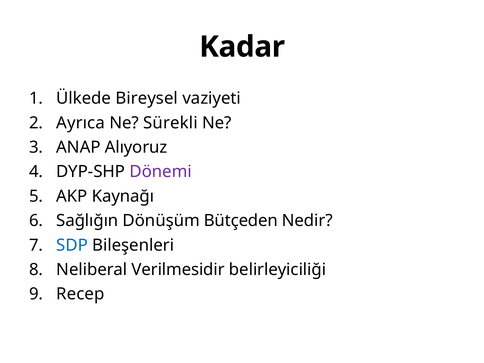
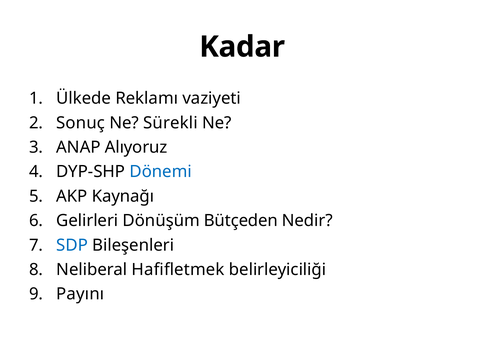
Bireysel: Bireysel -> Reklamı (147, 98)
Ayrıca: Ayrıca -> Sonuç (81, 123)
Dönemi colour: purple -> blue (161, 172)
Sağlığın: Sağlığın -> Gelirleri (87, 221)
Verilmesidir: Verilmesidir -> Hafifletmek (178, 270)
Recep: Recep -> Payını (80, 294)
